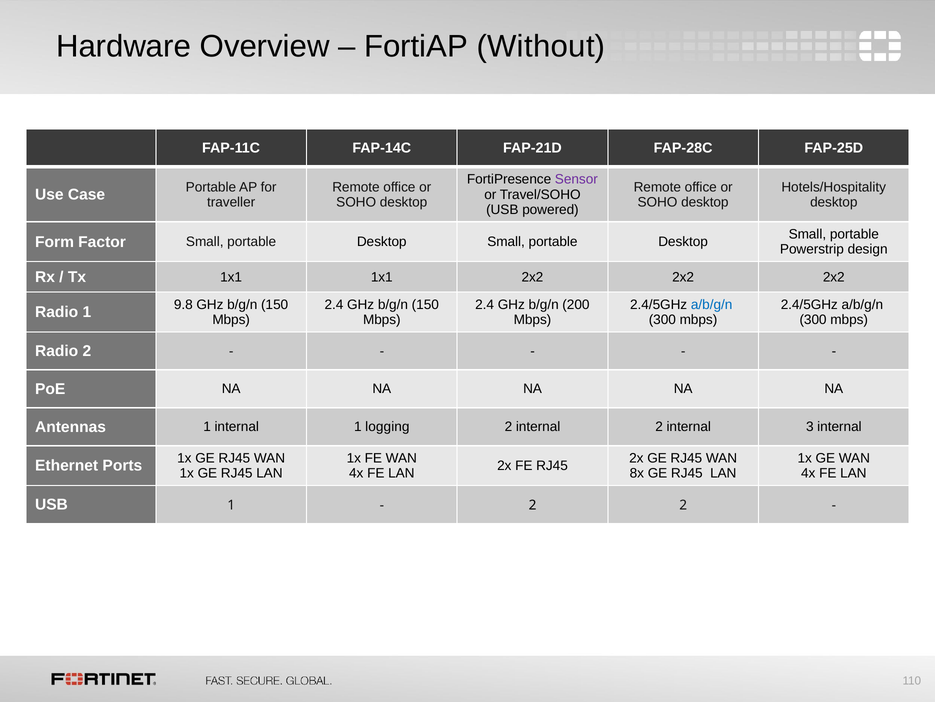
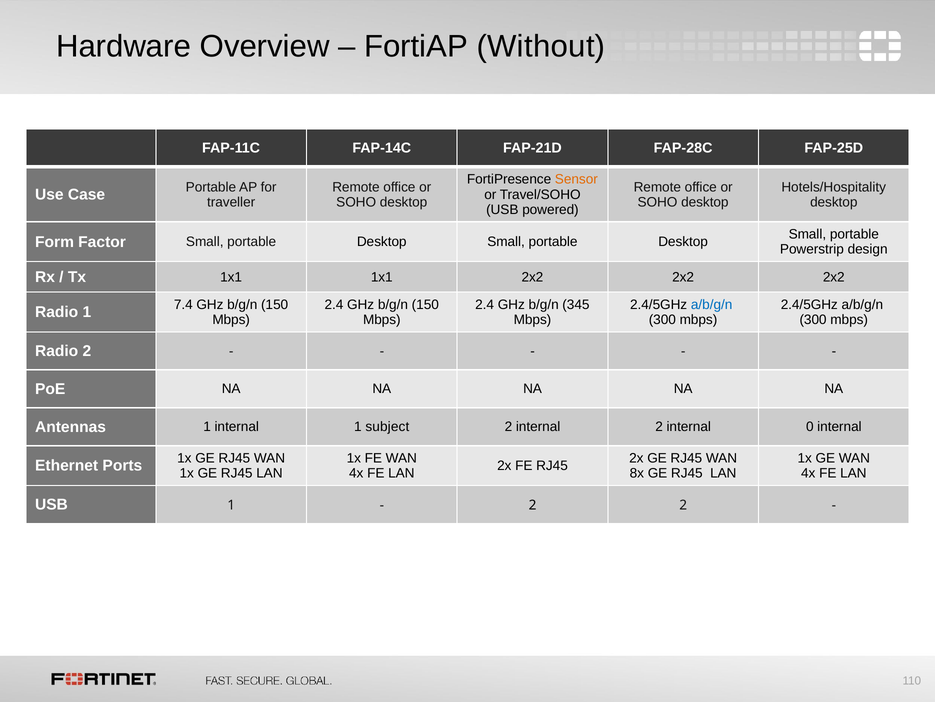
Sensor colour: purple -> orange (576, 179)
200: 200 -> 345 (576, 304)
9.8: 9.8 -> 7.4 (183, 304)
logging: logging -> subject (387, 426)
3: 3 -> 0 (810, 426)
